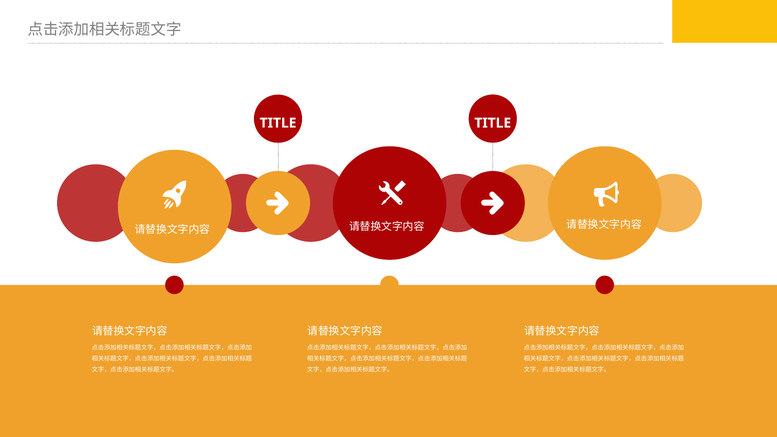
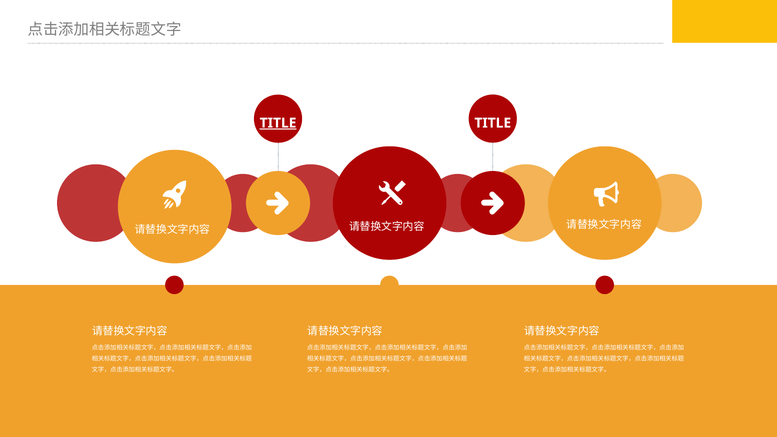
TITLE underline: none -> present (278, 123)
